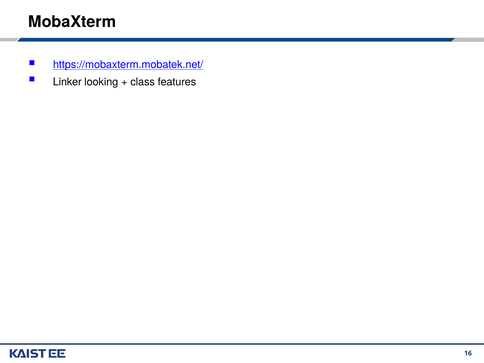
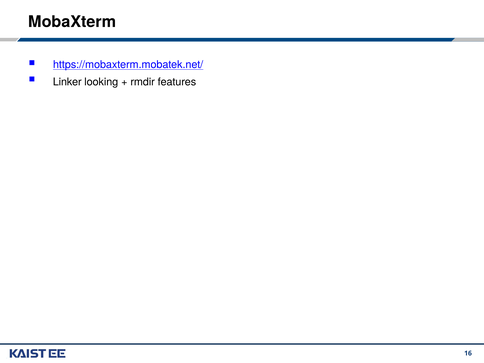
class: class -> rmdir (143, 82)
